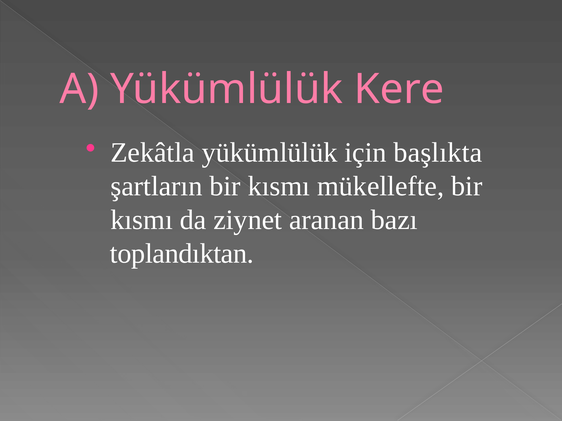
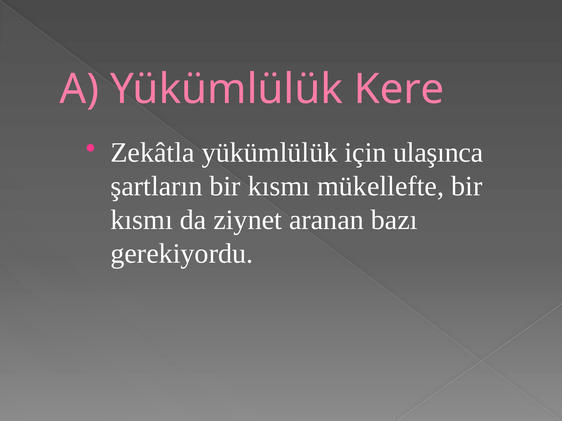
başlıkta: başlıkta -> ulaşınca (438, 153)
toplandıktan: toplandıktan -> gerekiyordu (182, 254)
